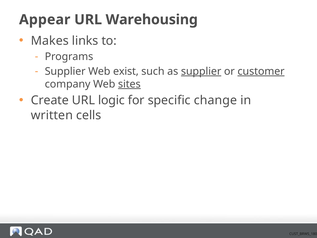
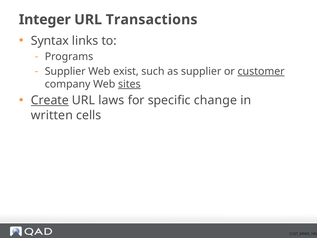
Appear: Appear -> Integer (45, 20)
Warehousing: Warehousing -> Transactions (152, 20)
Makes: Makes -> Syntax (50, 41)
supplier underline: present -> none (201, 71)
Create underline: none -> present (50, 100)
logic: logic -> laws (111, 100)
